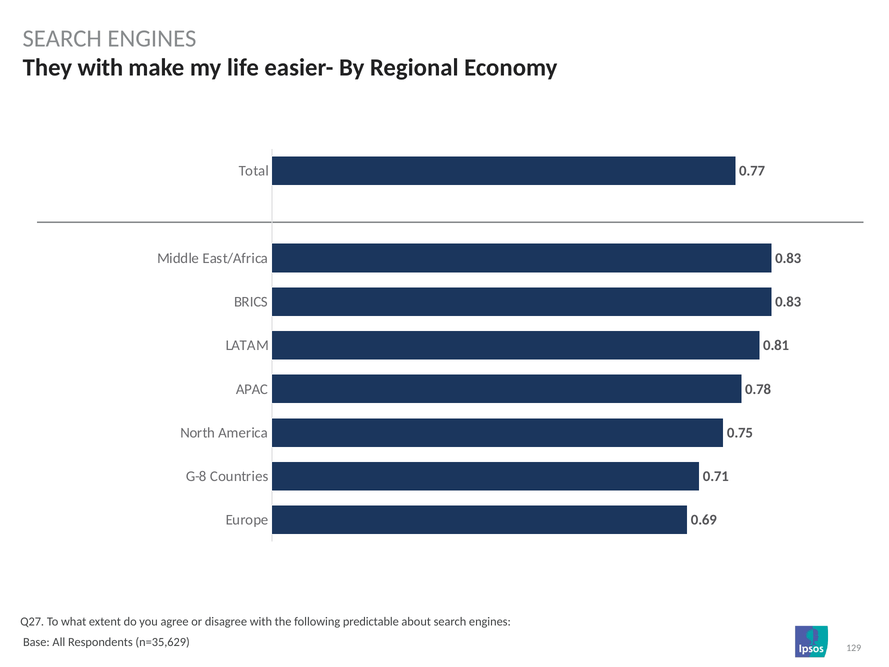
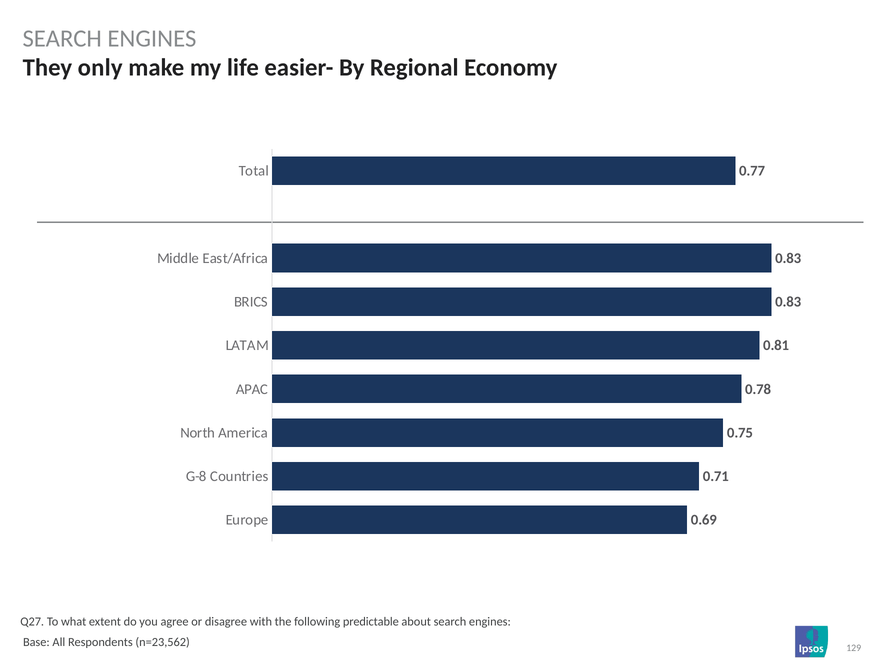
They with: with -> only (100, 68)
n=35,629: n=35,629 -> n=23,562 (163, 642)
